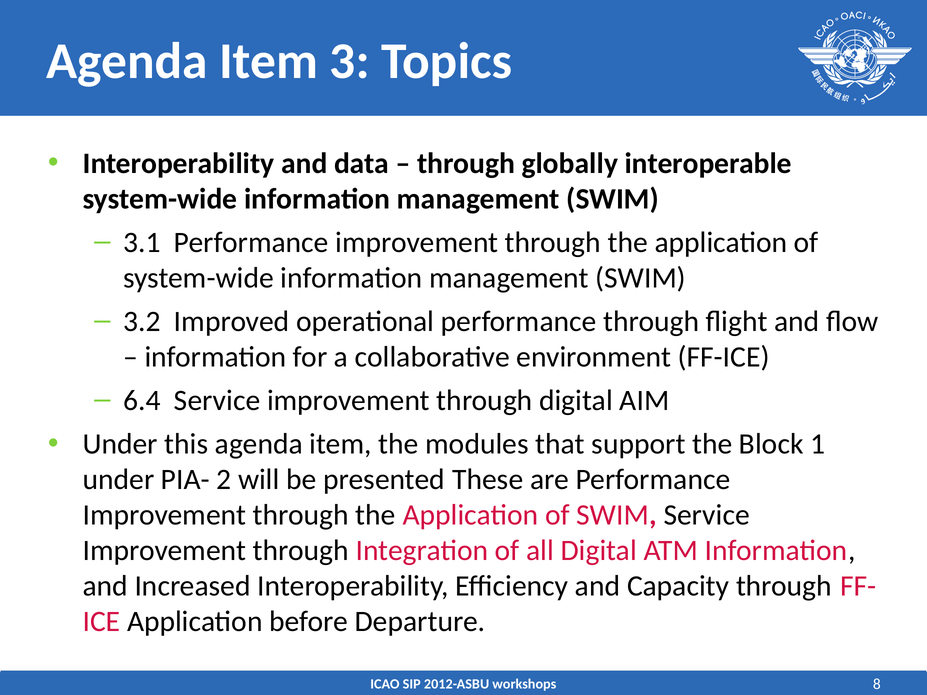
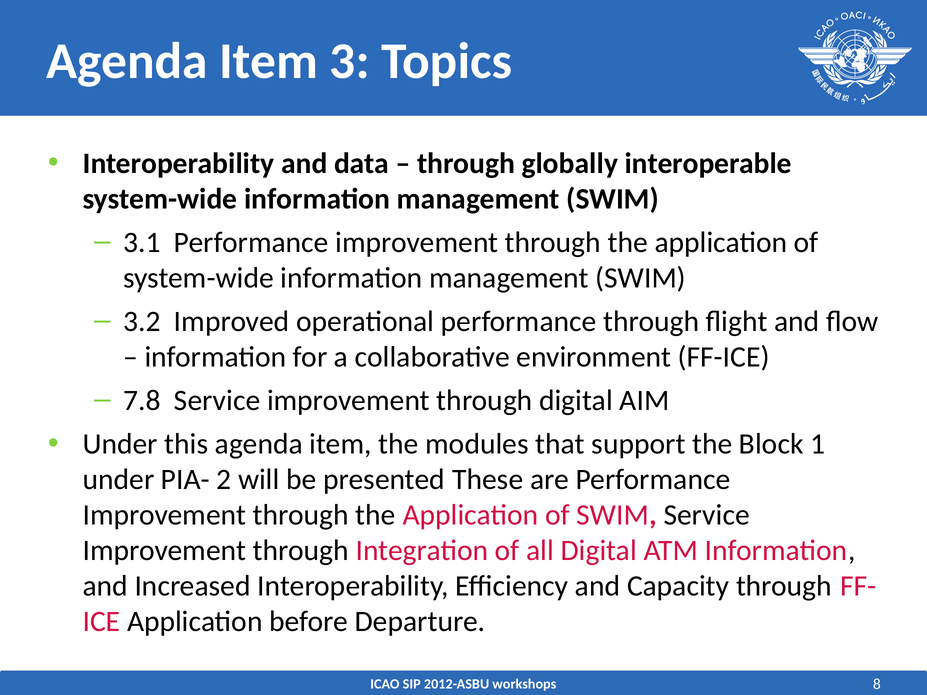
6.4: 6.4 -> 7.8 (142, 401)
